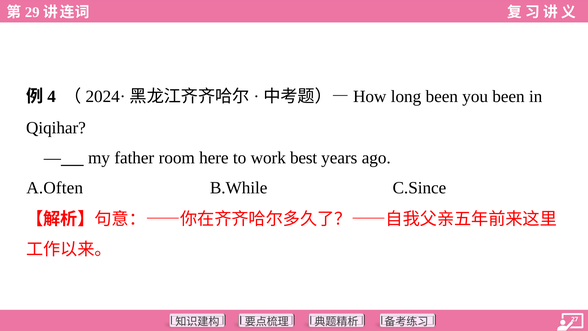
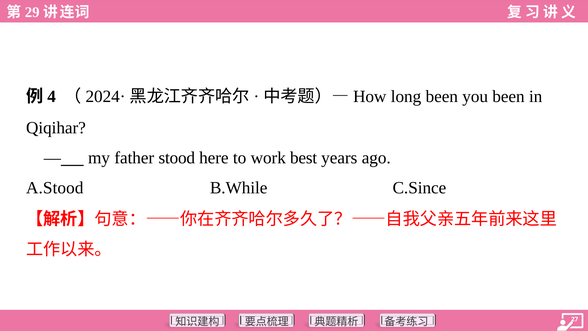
room: room -> stood (177, 158)
A.Often: A.Often -> A.Stood (55, 188)
